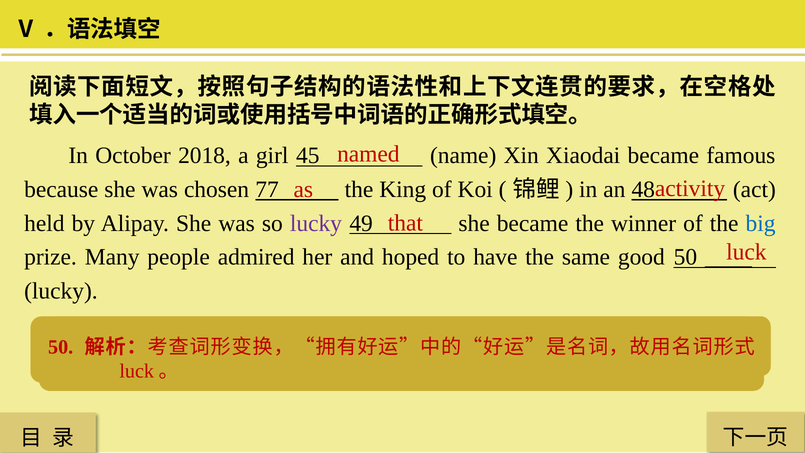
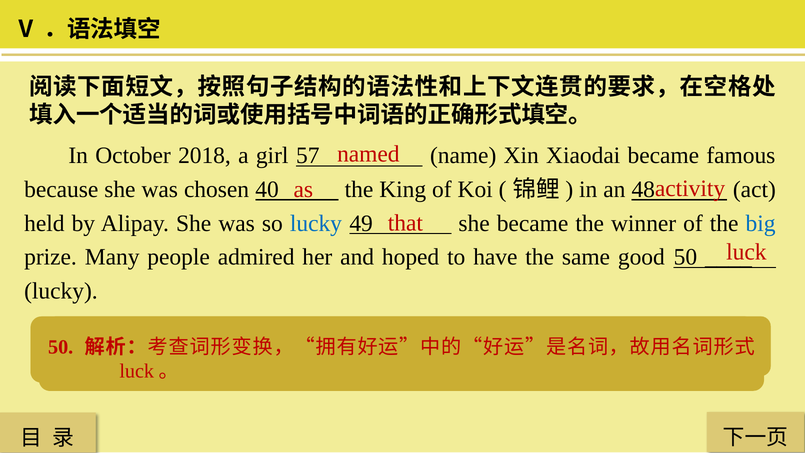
45: 45 -> 57 (308, 156)
77: 77 -> 40 (267, 189)
lucky colour: purple -> blue (316, 223)
